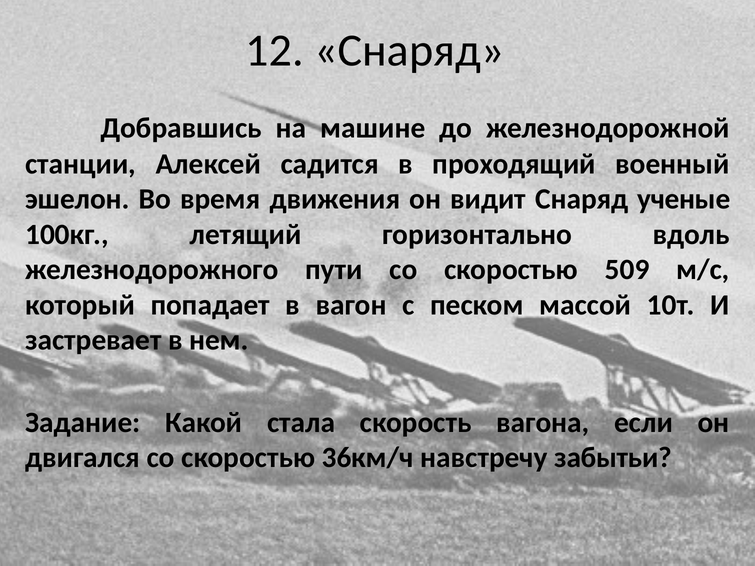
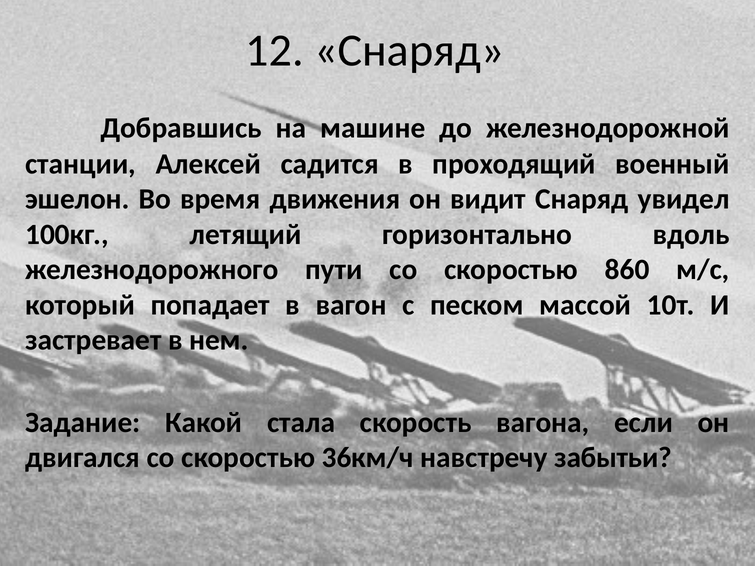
ученые: ученые -> увидел (684, 199)
509: 509 -> 860 (627, 270)
